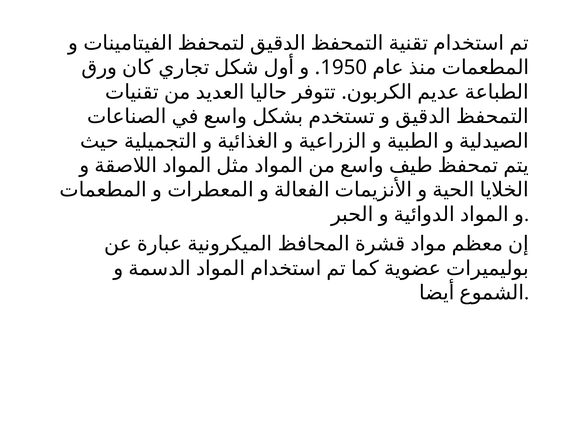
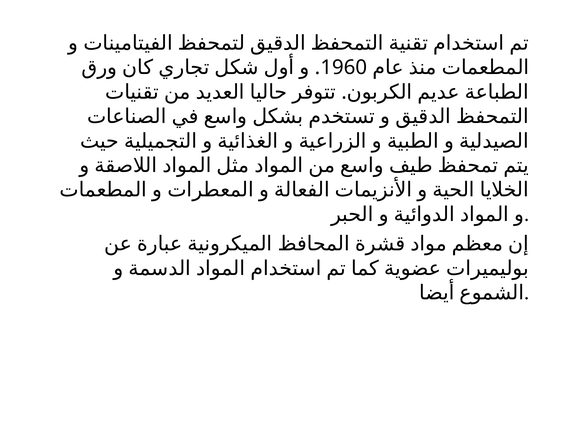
1950: 1950 -> 1960 (344, 67)
